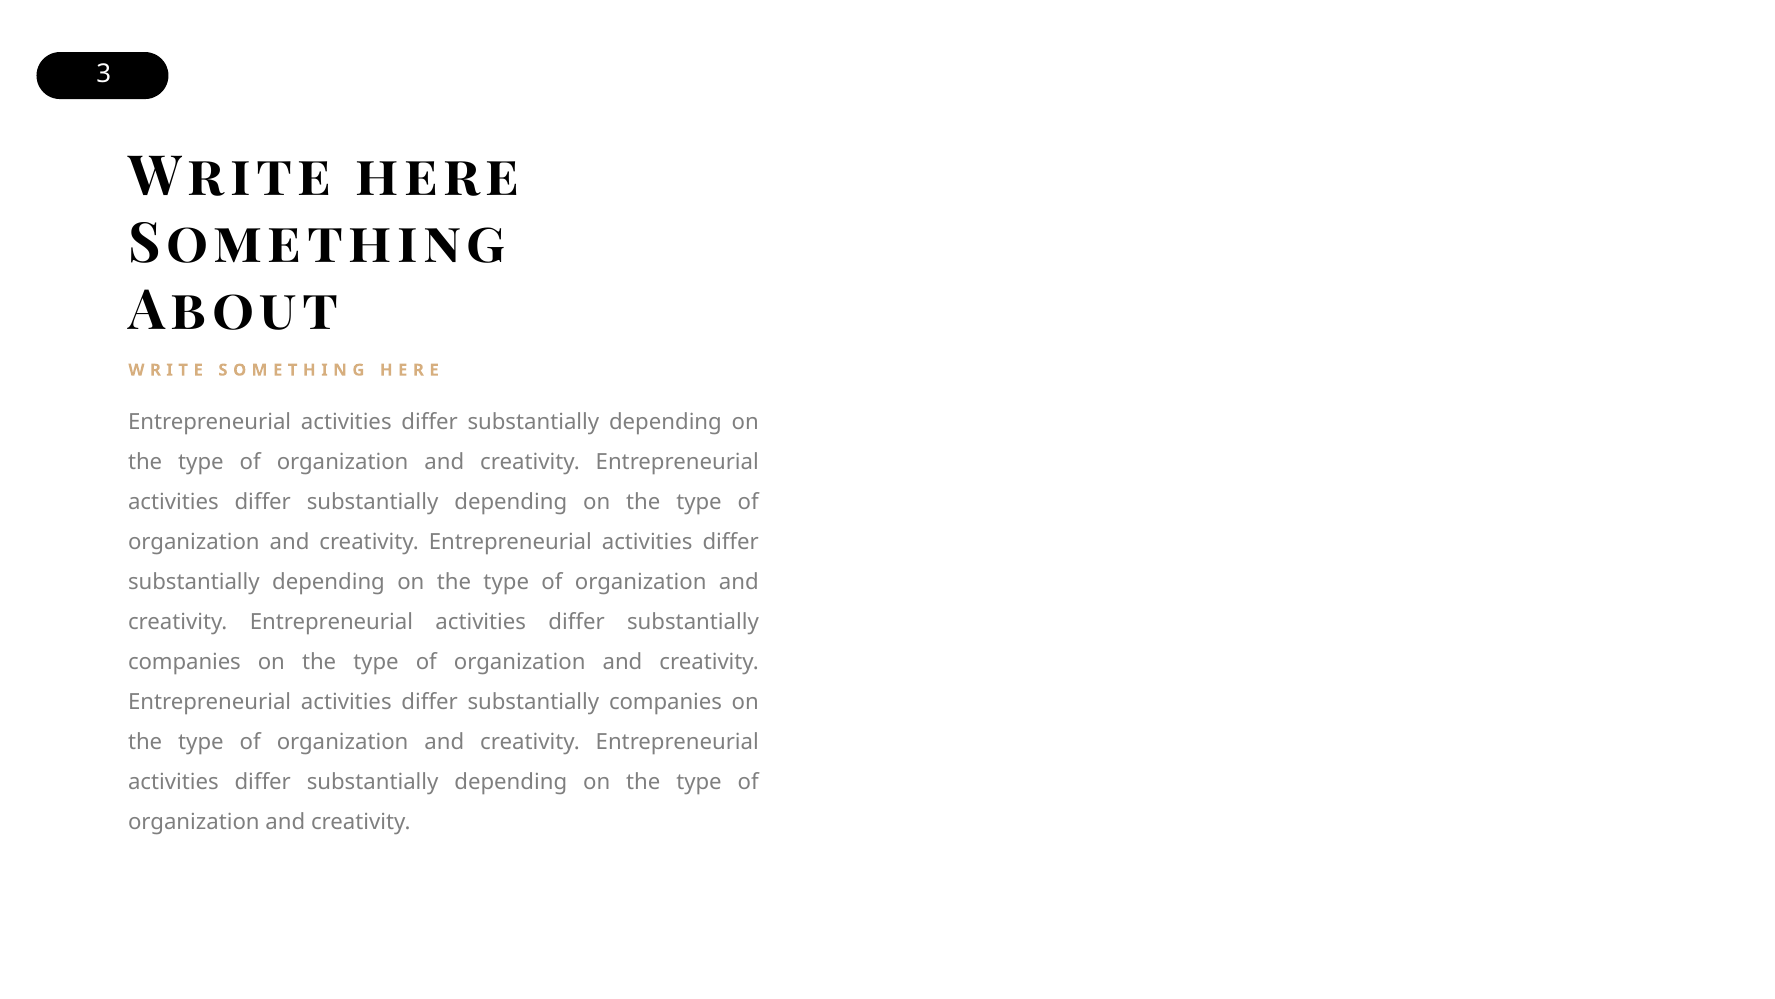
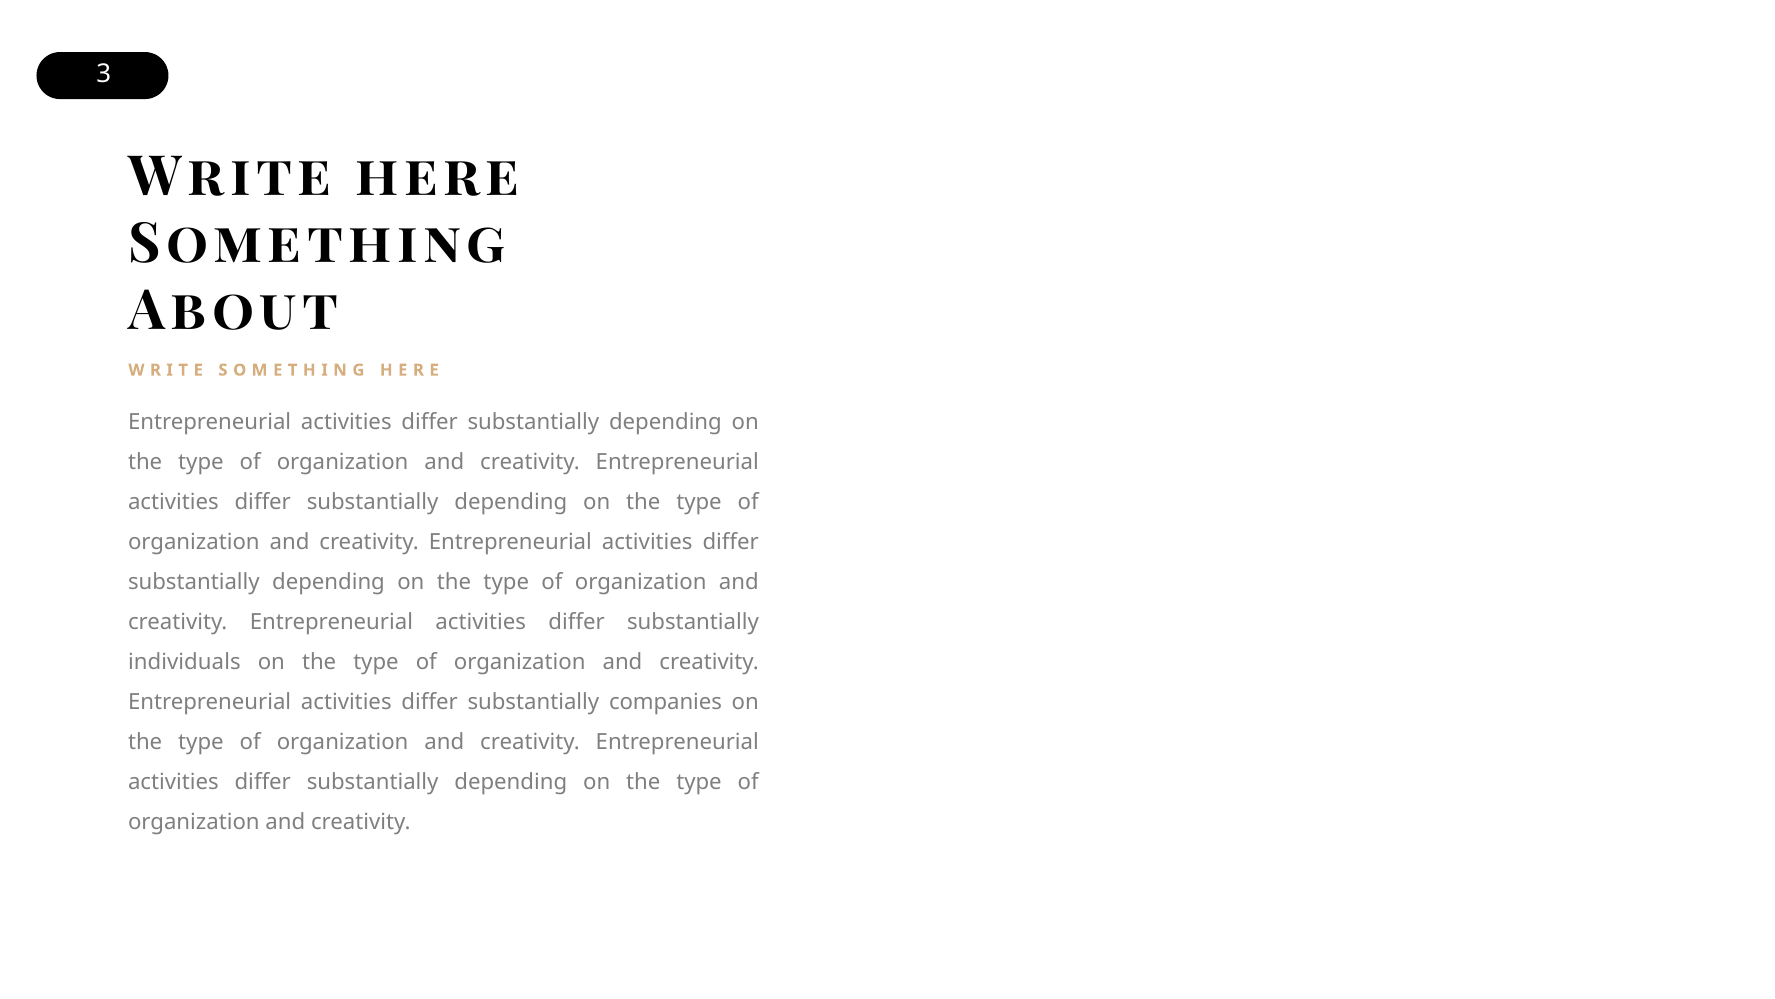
companies: companies -> individuals (184, 662)
